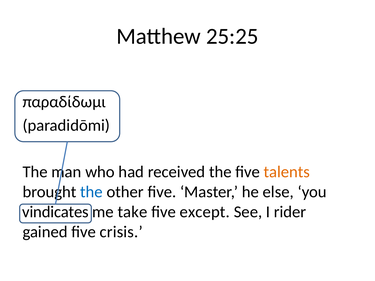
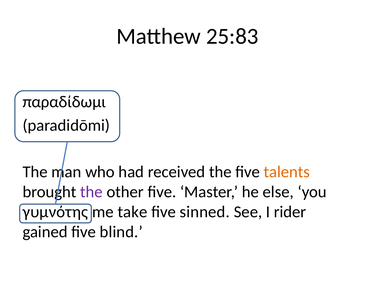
25:25: 25:25 -> 25:83 (232, 36)
the colour: blue -> purple (91, 192)
vindicates: vindicates -> γυμνότης (55, 212)
except: except -> sinned (205, 212)
crisis: crisis -> blind (121, 232)
